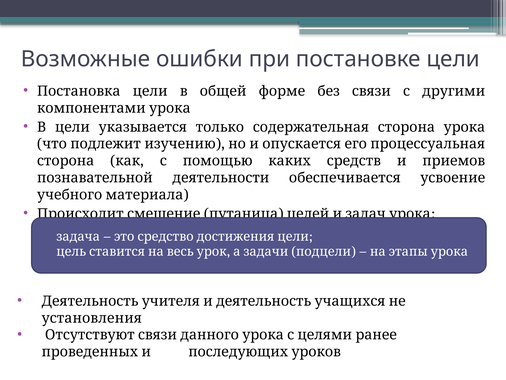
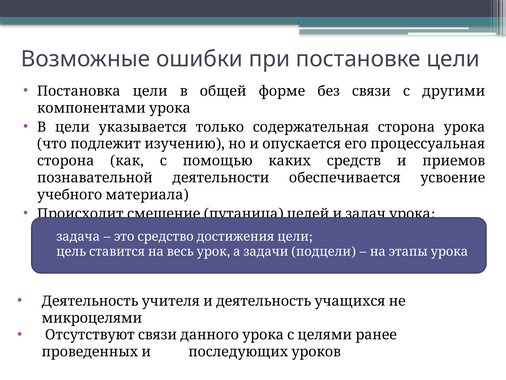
установления: установления -> микроцелями (92, 318)
